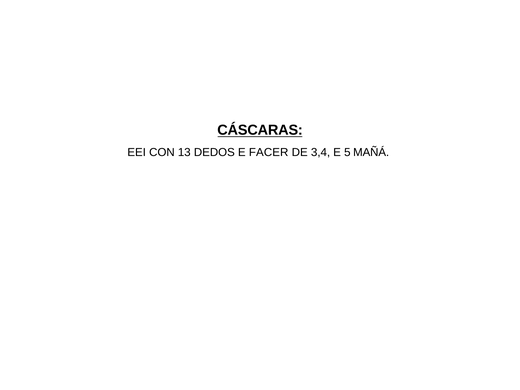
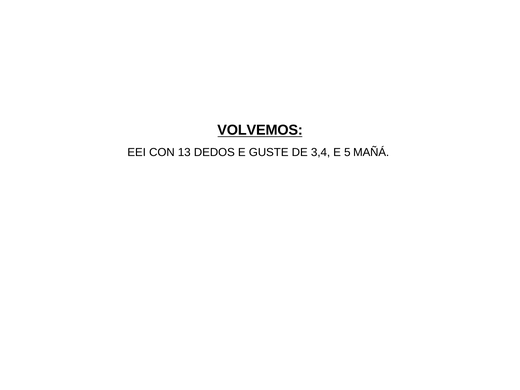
CÁSCARAS: CÁSCARAS -> VOLVEMOS (260, 130)
FACER: FACER -> GUSTE (269, 153)
